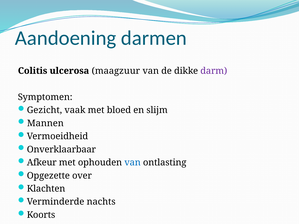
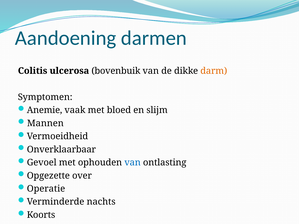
maagzuur: maagzuur -> bovenbuik (116, 71)
darm colour: purple -> orange (214, 71)
Gezicht: Gezicht -> Anemie (45, 110)
Afkeur: Afkeur -> Gevoel (42, 163)
Klachten: Klachten -> Operatie (46, 189)
